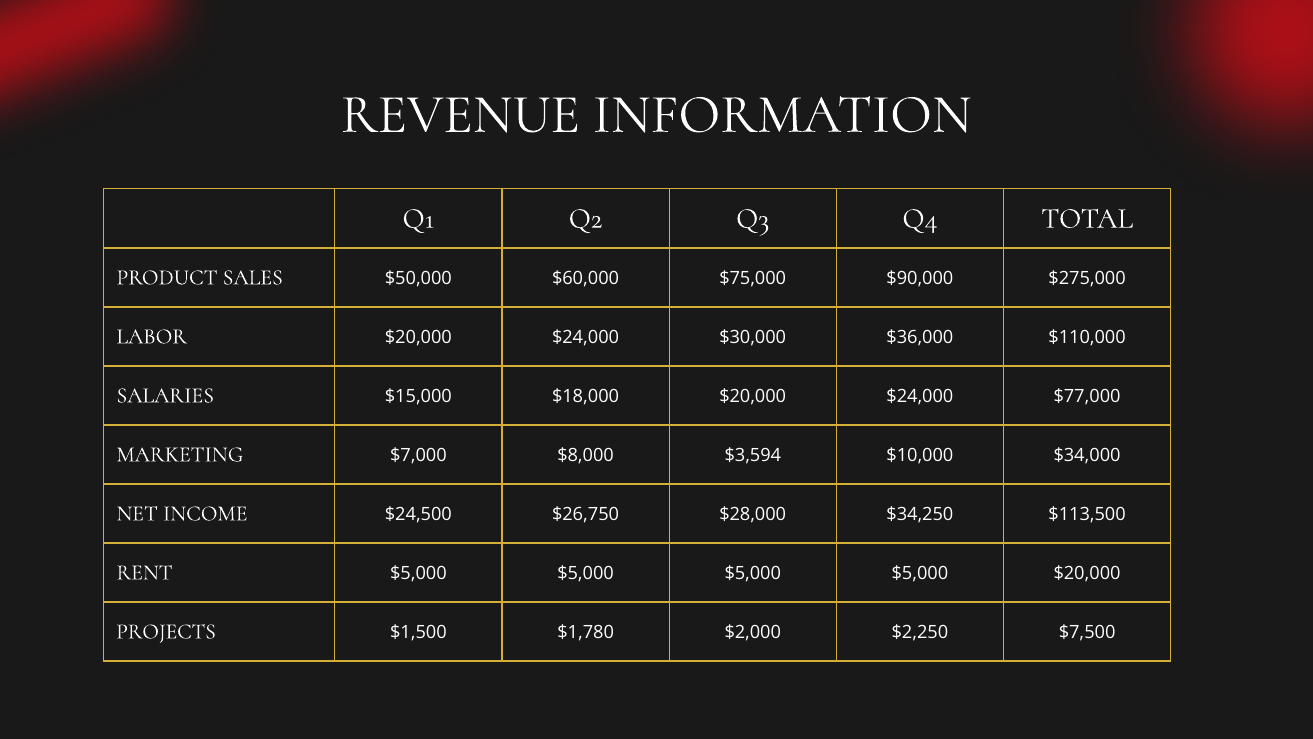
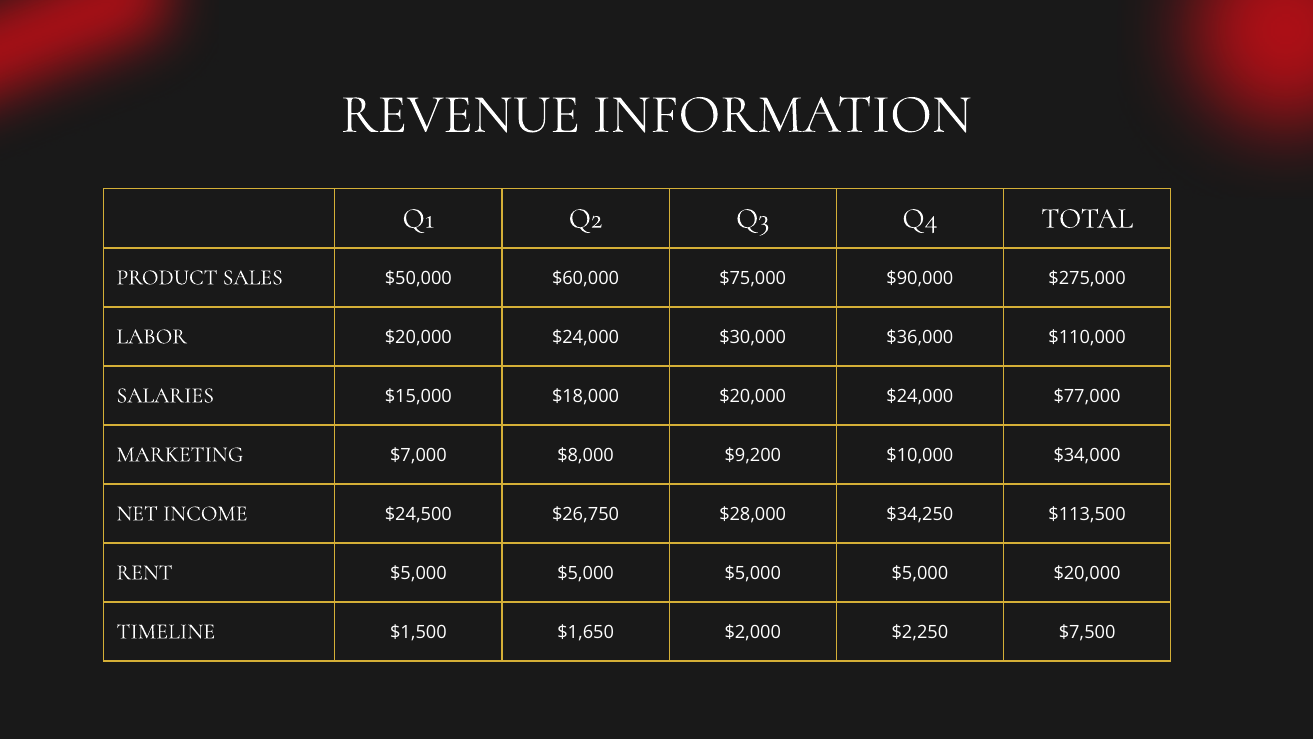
$3,594: $3,594 -> $9,200 (753, 455)
PROJECTS: PROJECTS -> TIMELINE (166, 631)
$1,780: $1,780 -> $1,650 (586, 632)
